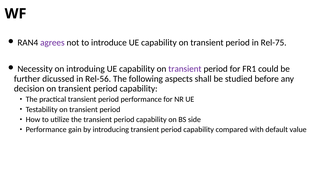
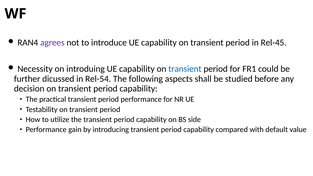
Rel-75: Rel-75 -> Rel-45 (274, 43)
transient colour: purple -> blue (185, 69)
Rel-56: Rel-56 -> Rel-54 (98, 79)
